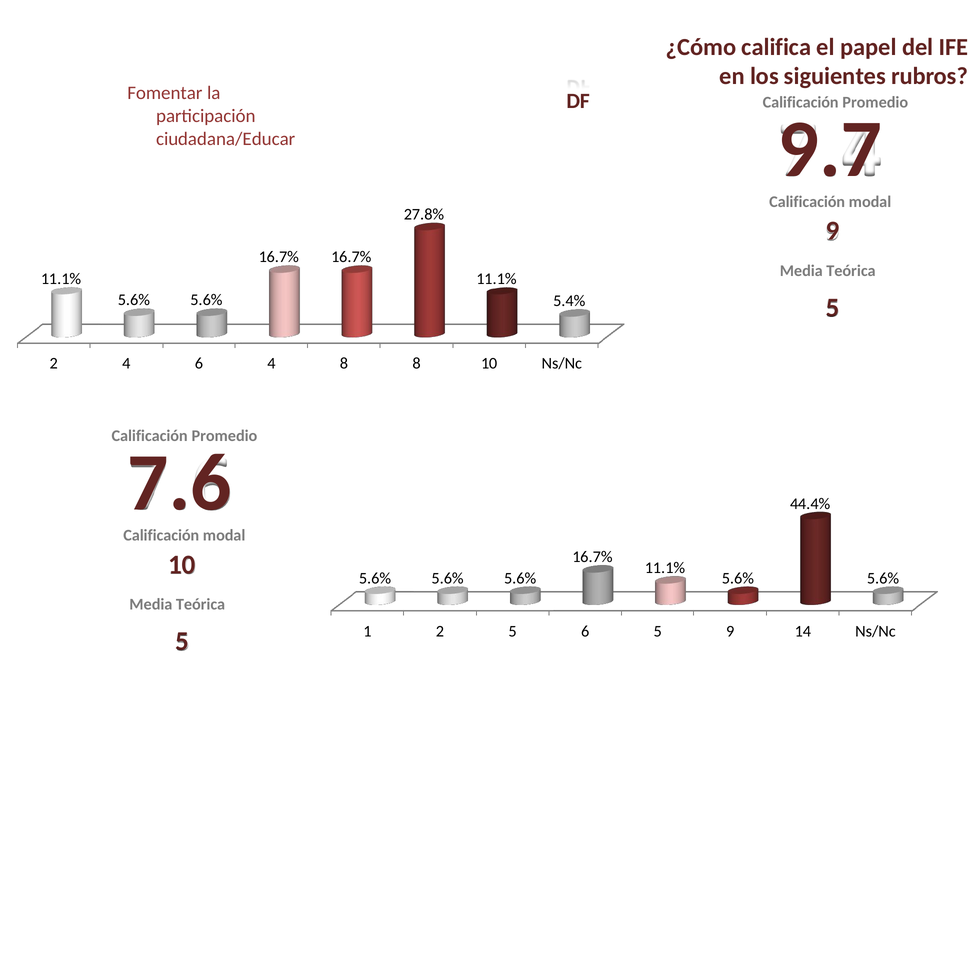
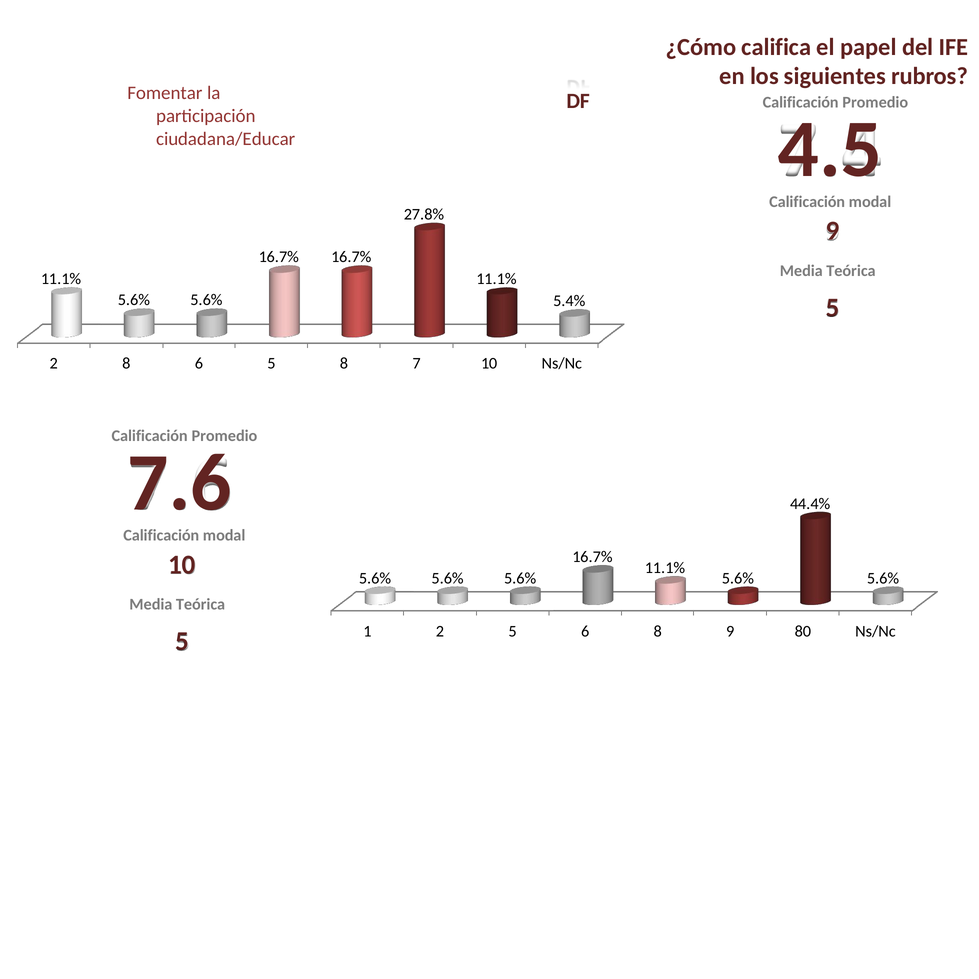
9.7: 9.7 -> 4.5 (830, 149)
2 4: 4 -> 8 (126, 364)
6 4: 4 -> 5 (271, 364)
8 8: 8 -> 7 (417, 364)
6 5: 5 -> 8 (658, 631)
14: 14 -> 80 (803, 631)
